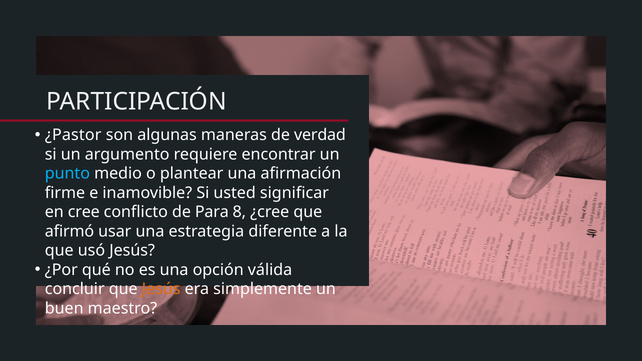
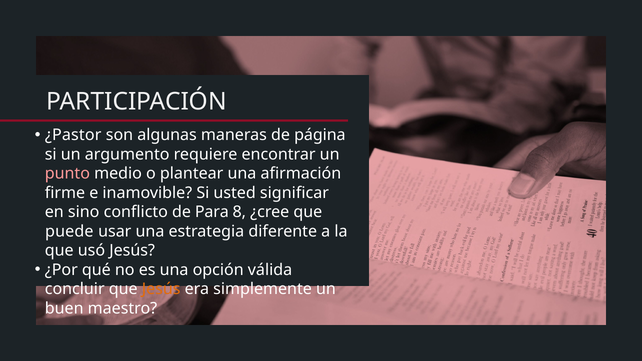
verdad: verdad -> página (320, 135)
punto colour: light blue -> pink (67, 174)
cree: cree -> sino (84, 212)
afirmó: afirmó -> puede (69, 231)
